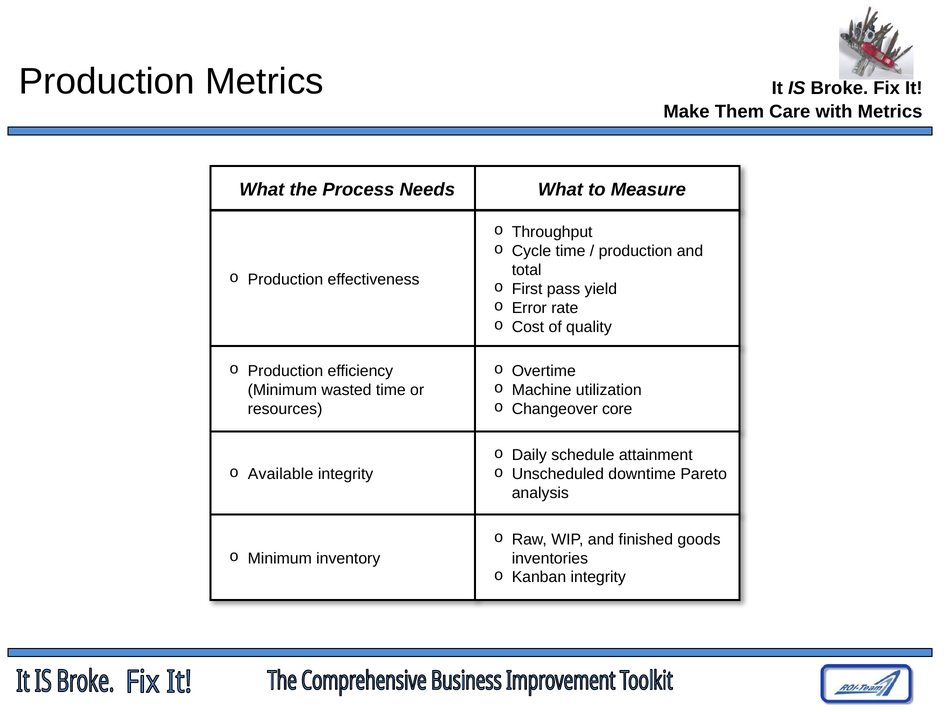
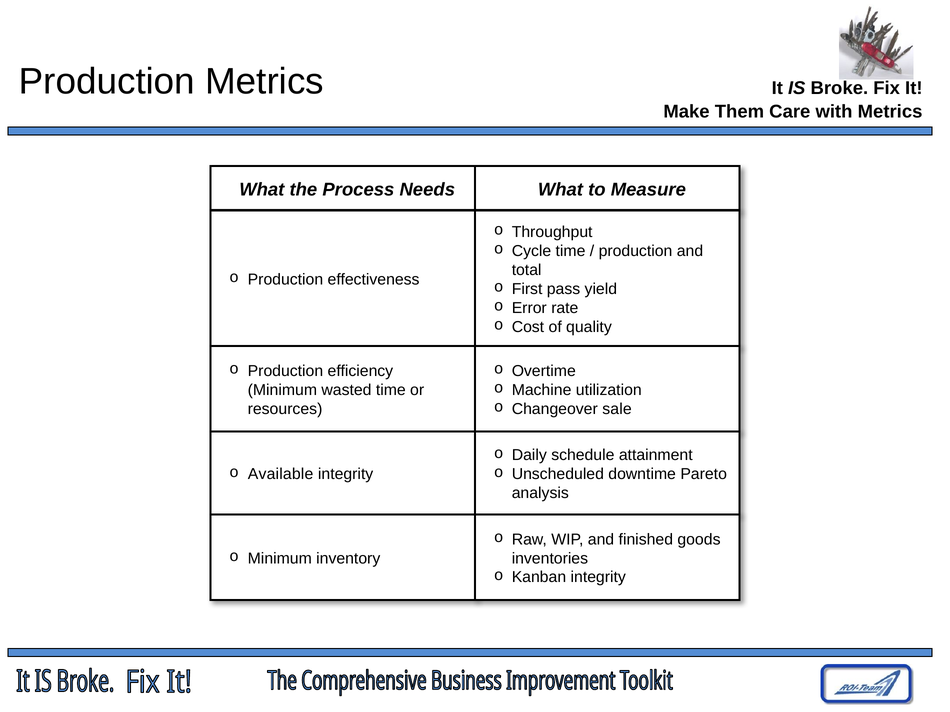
core: core -> sale (617, 409)
